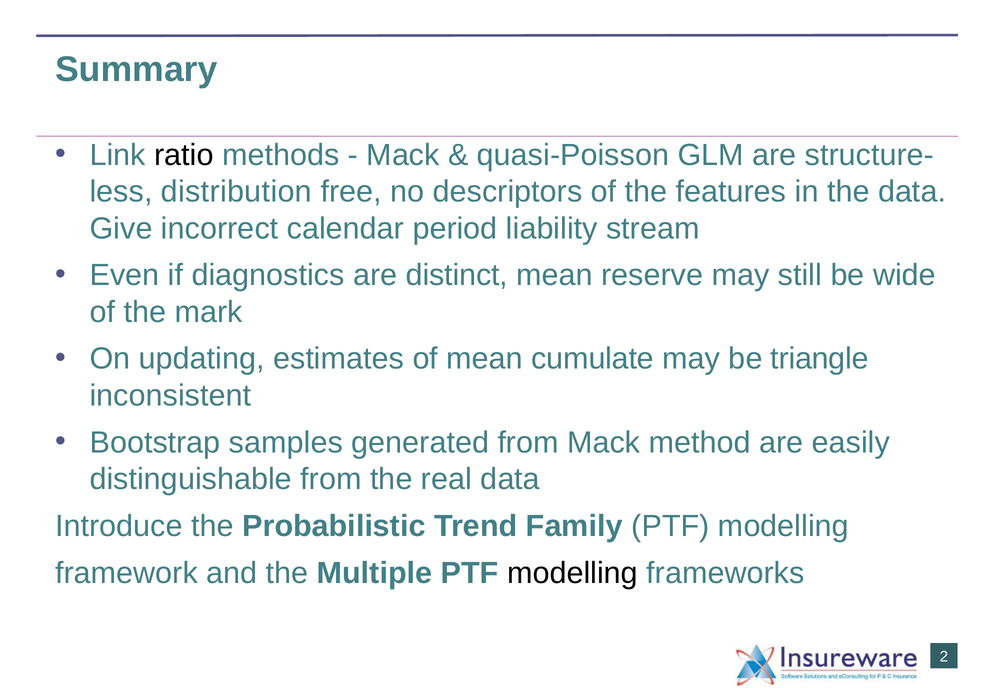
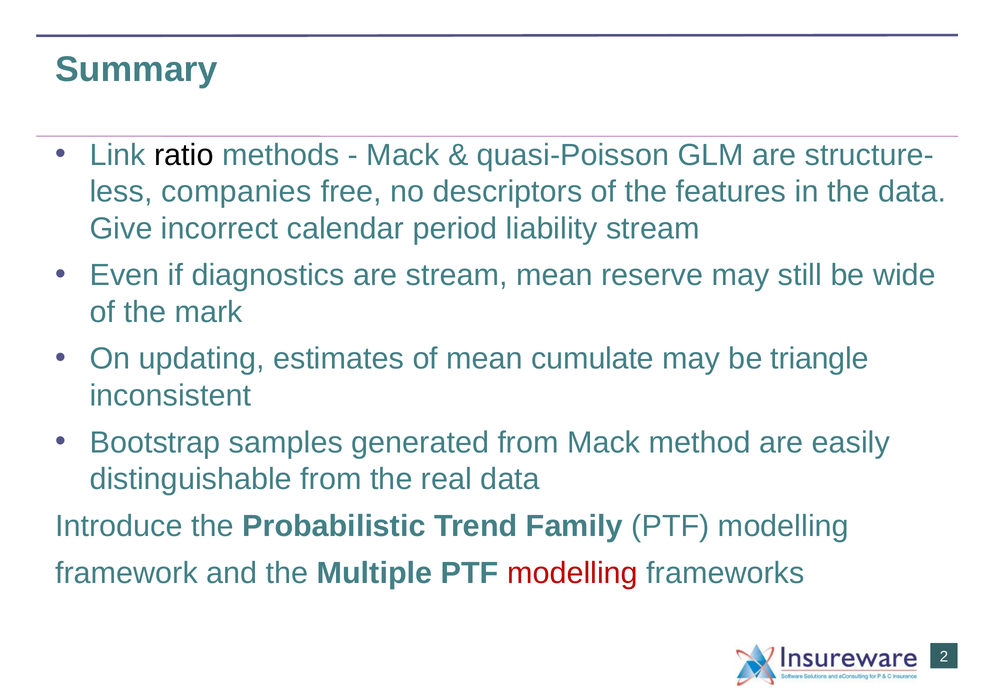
distribution: distribution -> companies (236, 192)
are distinct: distinct -> stream (457, 275)
modelling colour: black -> red (573, 573)
